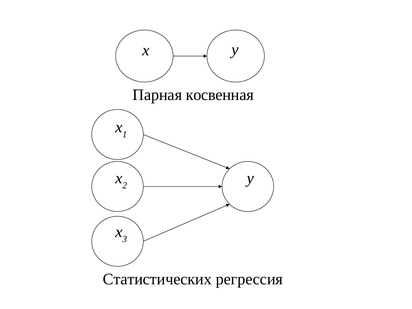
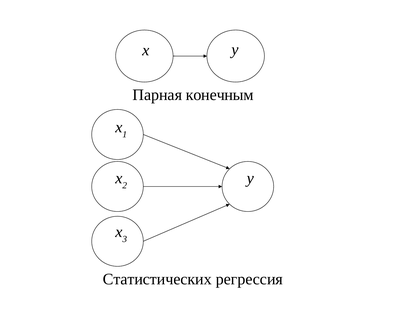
косвенная: косвенная -> конечным (220, 95)
